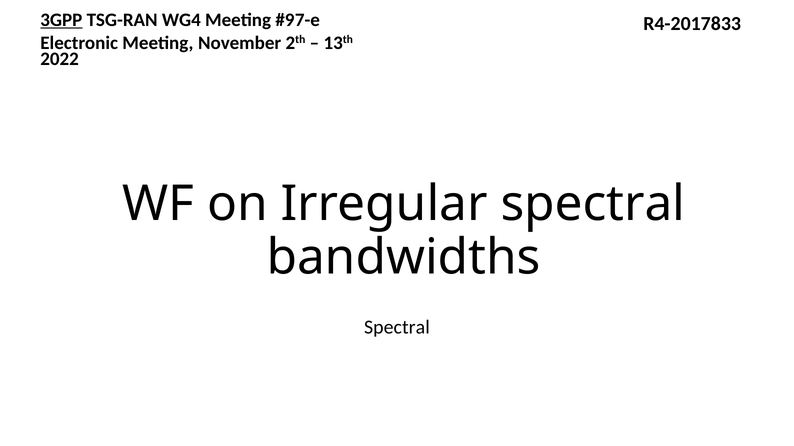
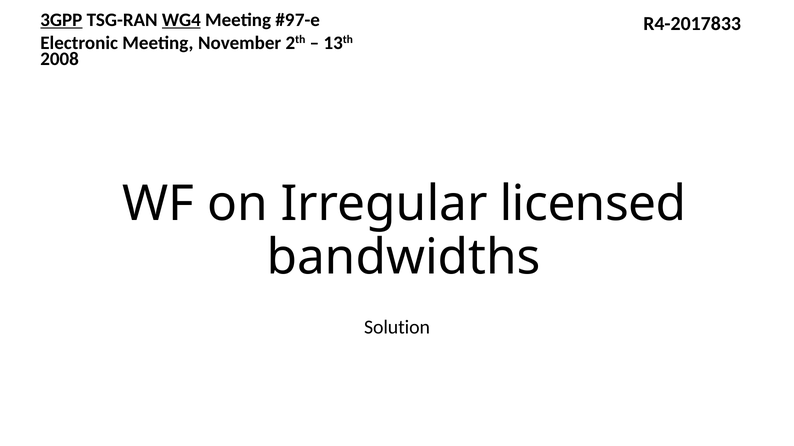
WG4 underline: none -> present (181, 20)
2022: 2022 -> 2008 (60, 59)
Irregular spectral: spectral -> licensed (593, 204)
Spectral: Spectral -> Solution (397, 328)
